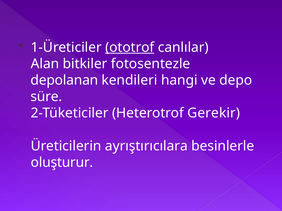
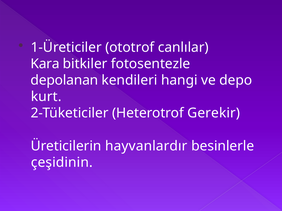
ototrof underline: present -> none (130, 48)
Alan: Alan -> Kara (45, 64)
süre: süre -> kurt (46, 97)
ayrıştırıcılara: ayrıştırıcılara -> hayvanlardır (146, 146)
oluşturur: oluşturur -> çeşidinin (62, 163)
